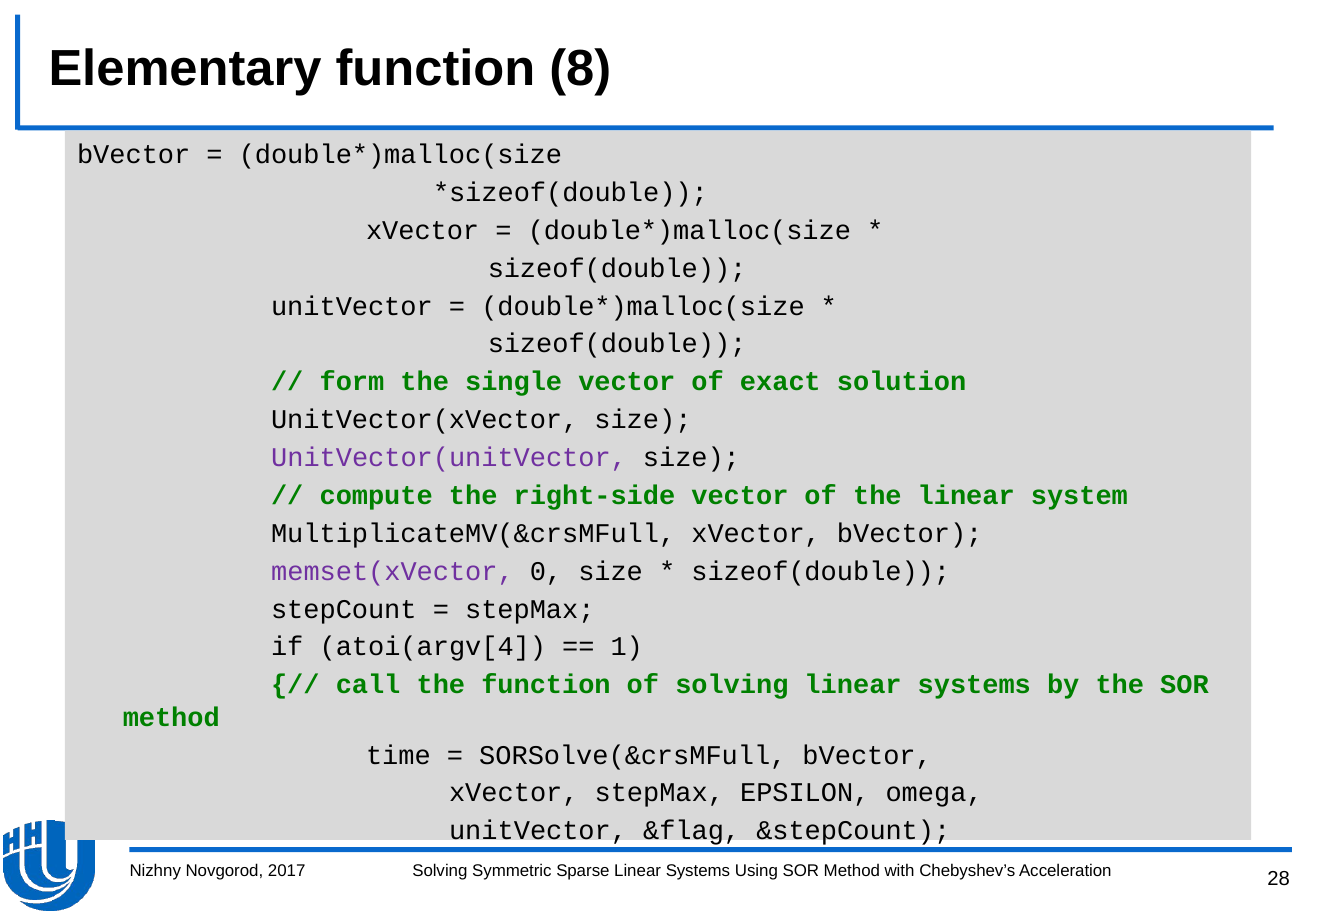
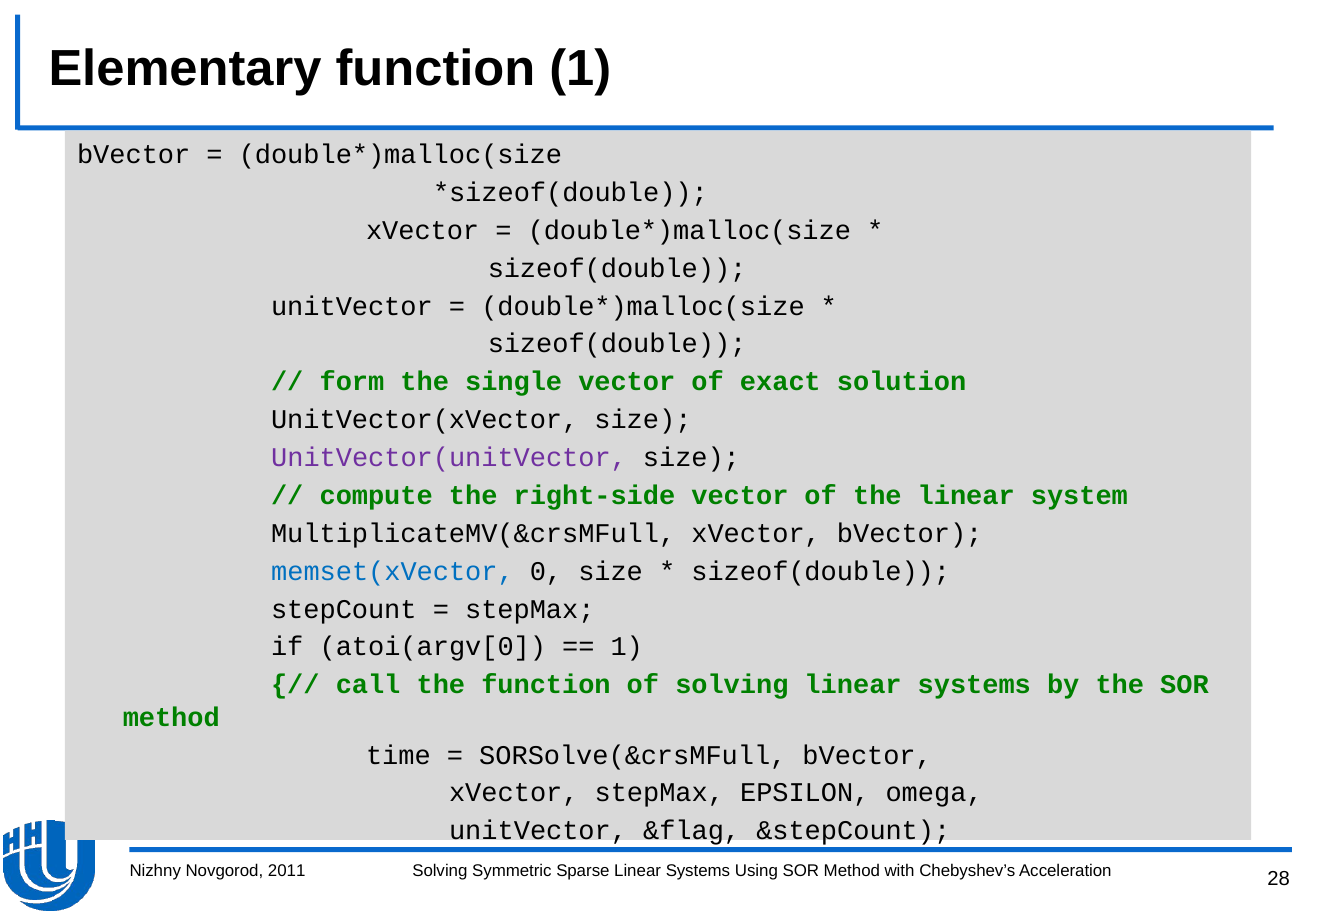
function 8: 8 -> 1 (580, 69)
memset(xVector colour: purple -> blue (392, 571)
atoi(argv[4: atoi(argv[4 -> atoi(argv[0 (433, 647)
2017: 2017 -> 2011 (287, 870)
